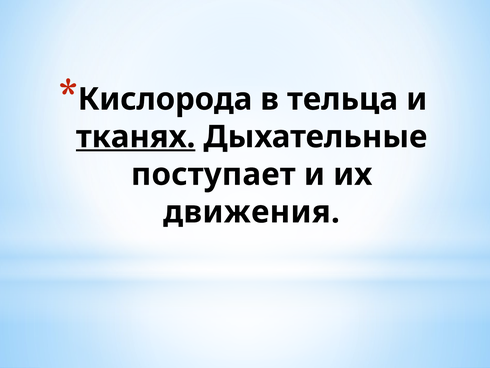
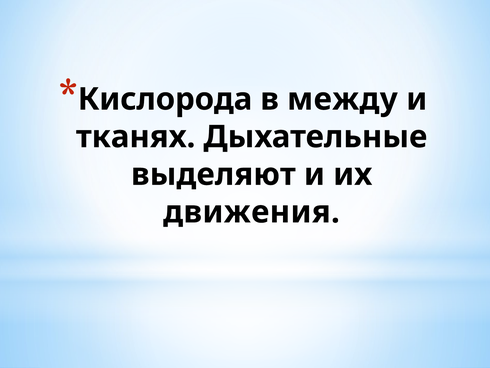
тельца: тельца -> между (342, 99)
тканях underline: present -> none (136, 137)
поступает: поступает -> выделяют (213, 174)
